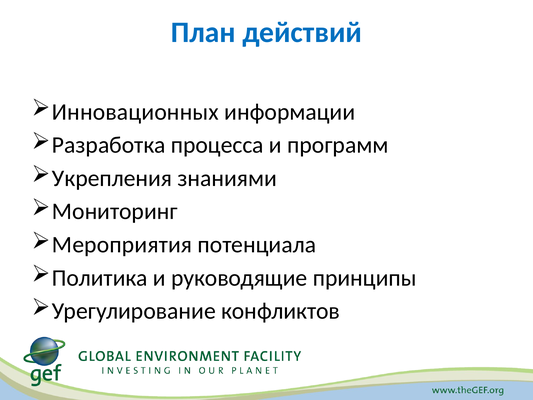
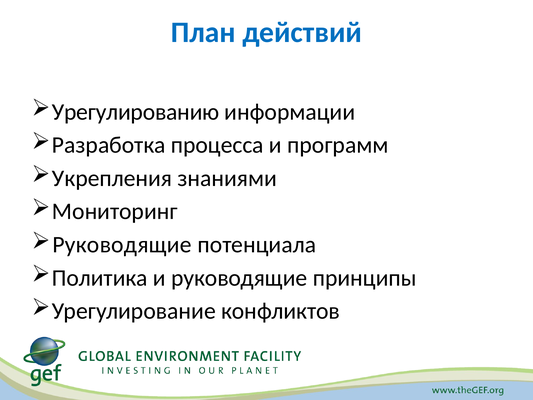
Инновационных: Инновационных -> Урегулированию (136, 112)
Мероприятия: Мероприятия -> Руководящие (122, 245)
